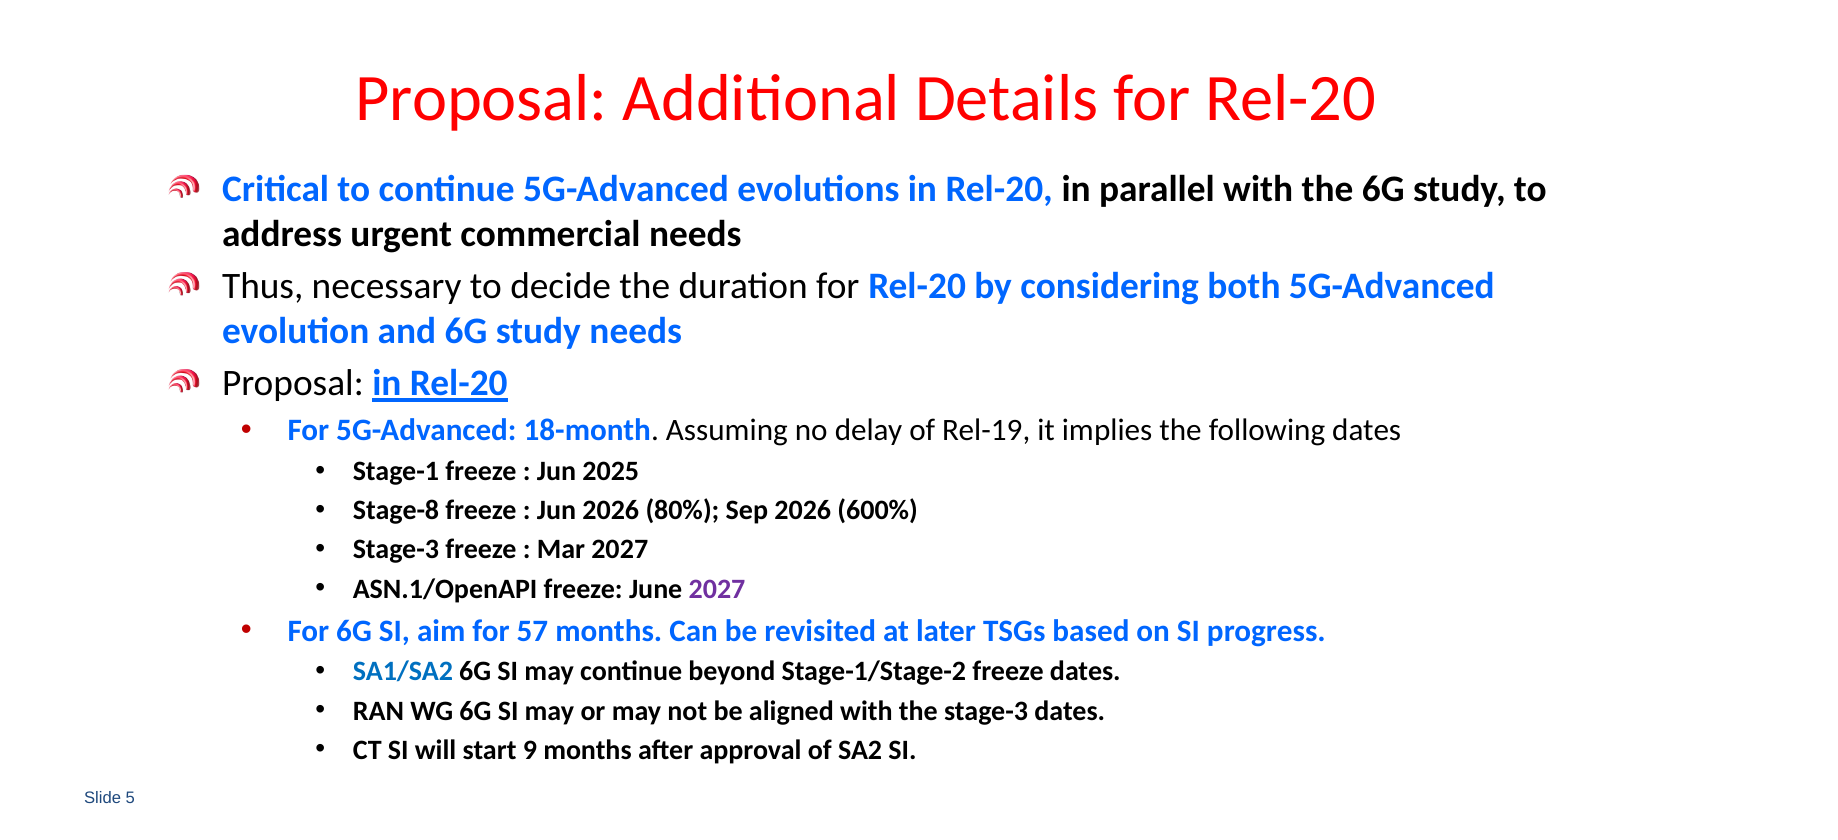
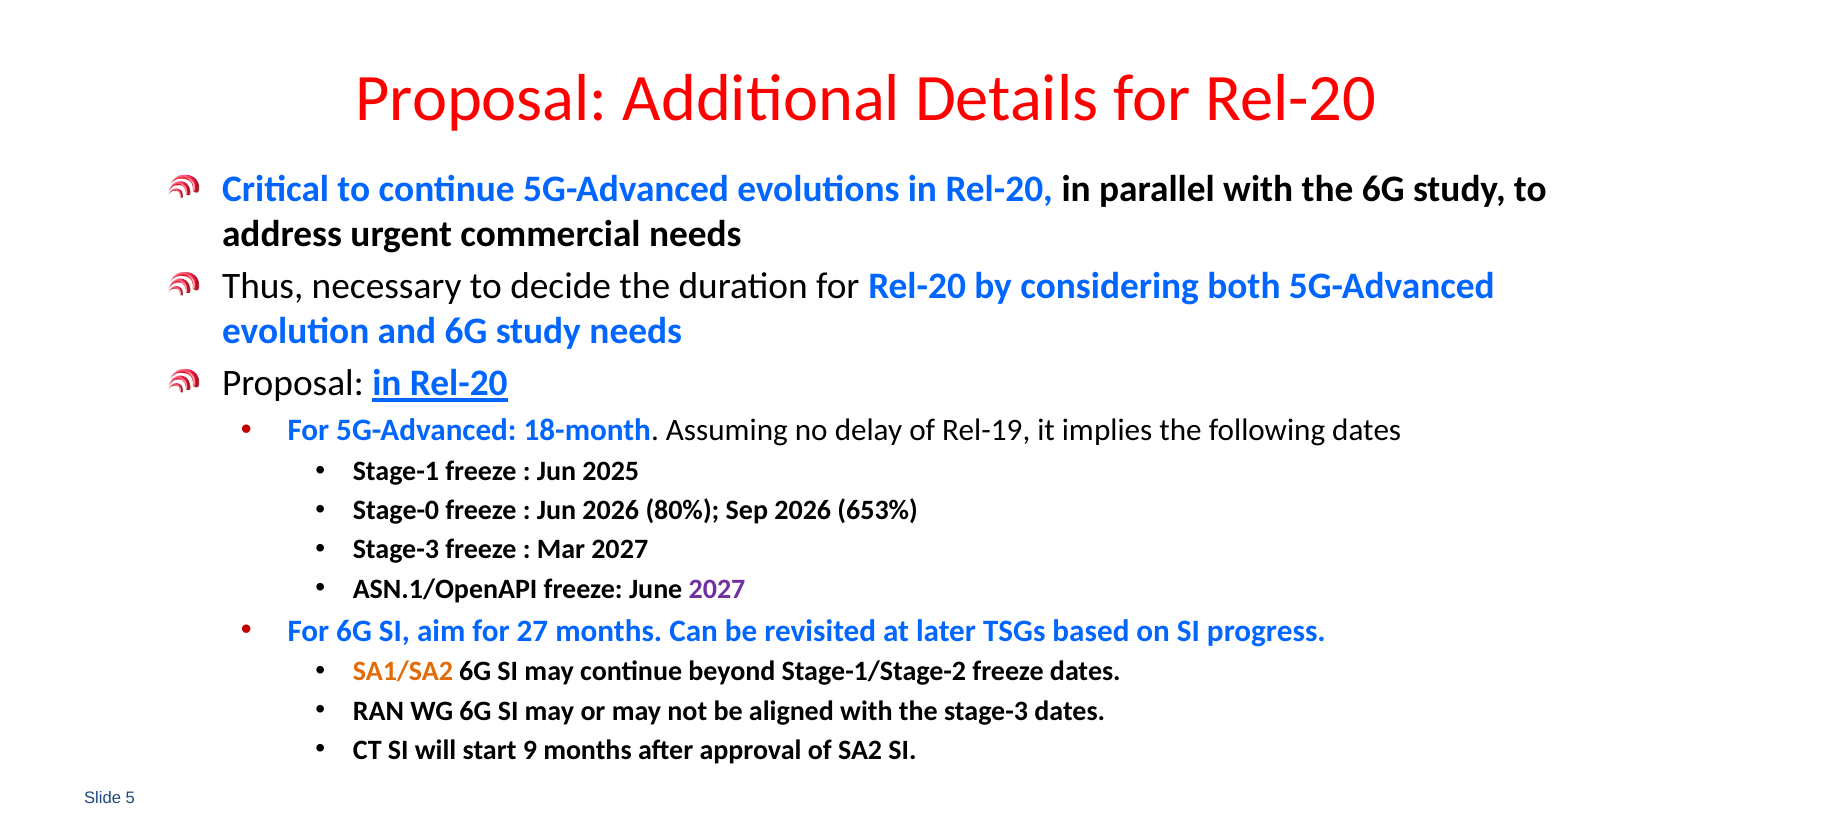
Stage-8: Stage-8 -> Stage-0 (396, 511)
600%: 600% -> 653% (878, 511)
57: 57 -> 27 (532, 631)
SA1/SA2 colour: blue -> orange (403, 672)
